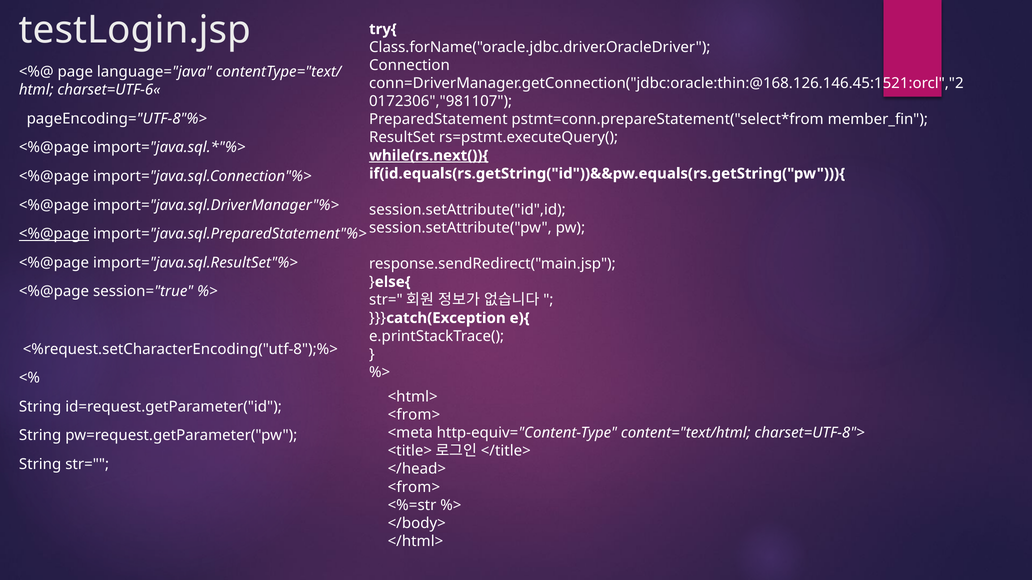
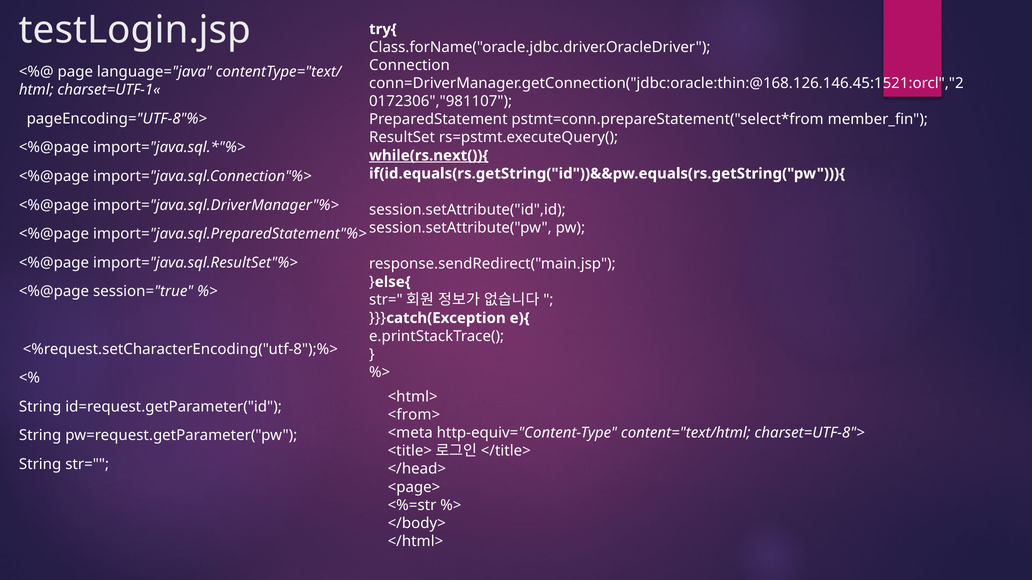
charset=UTF-6«: charset=UTF-6« -> charset=UTF-1« (109, 90)
<%@page underline: present -> none (54, 234)
<from>: <from> -> <page> (414, 487)
